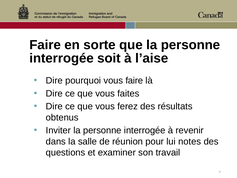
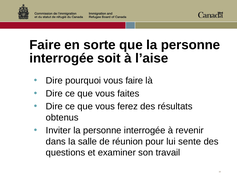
notes: notes -> sente (190, 141)
